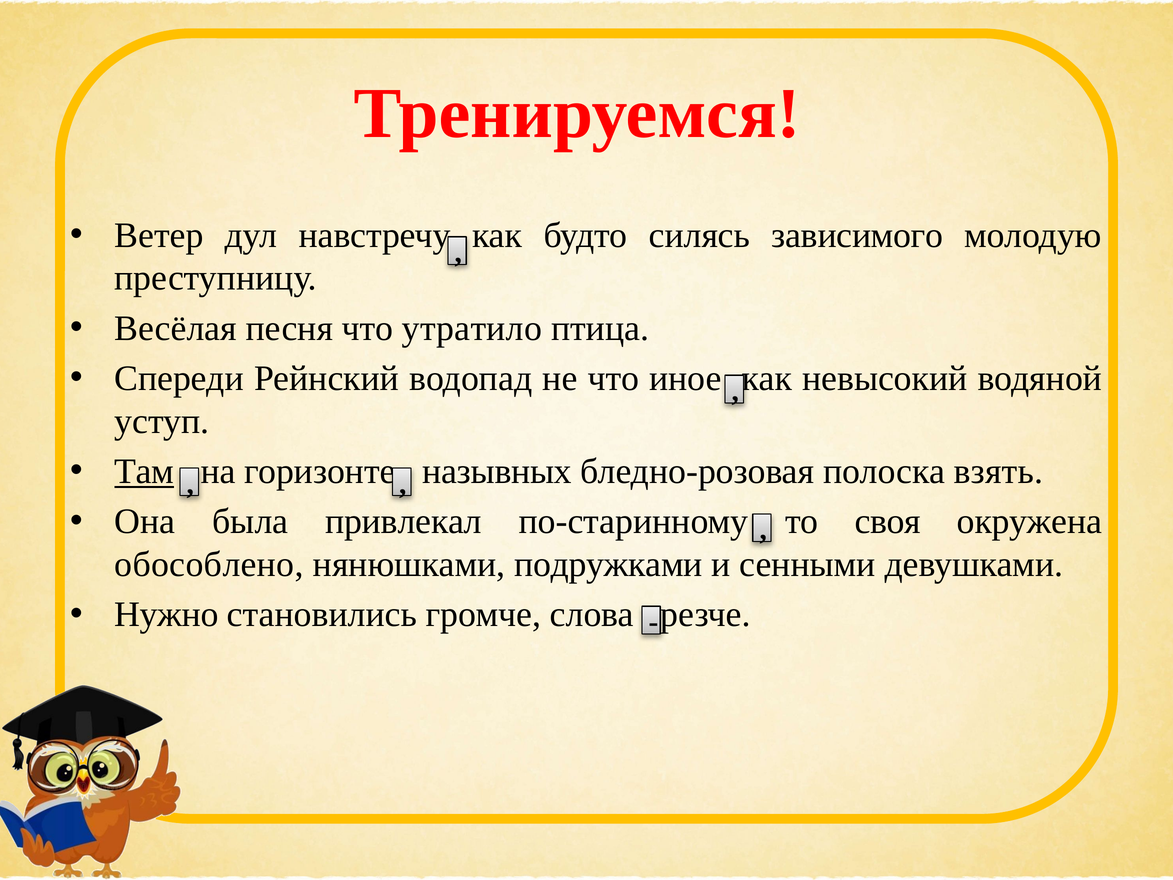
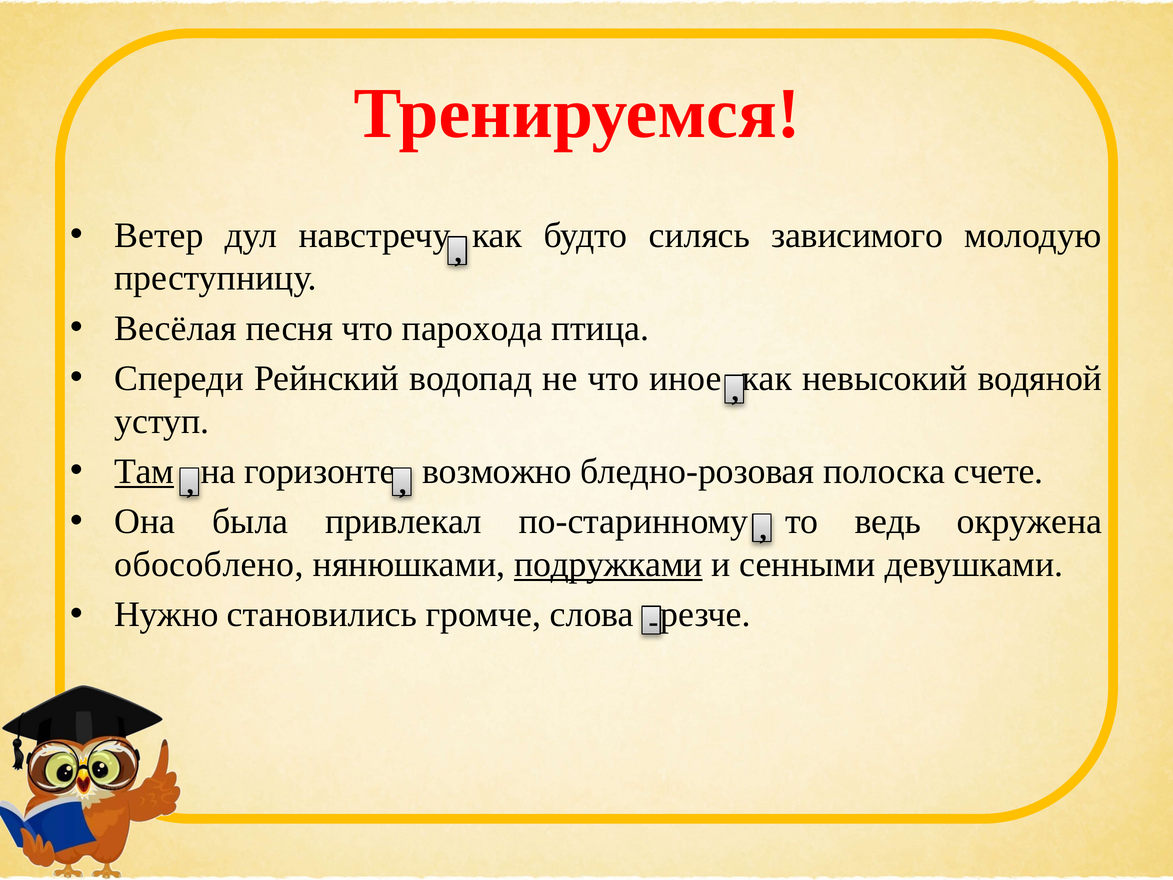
утратило: утратило -> парохода (472, 328)
назывных: назывных -> возможно (497, 471)
взять: взять -> счете (999, 471)
своя: своя -> ведь (888, 521)
подружками underline: none -> present (608, 564)
